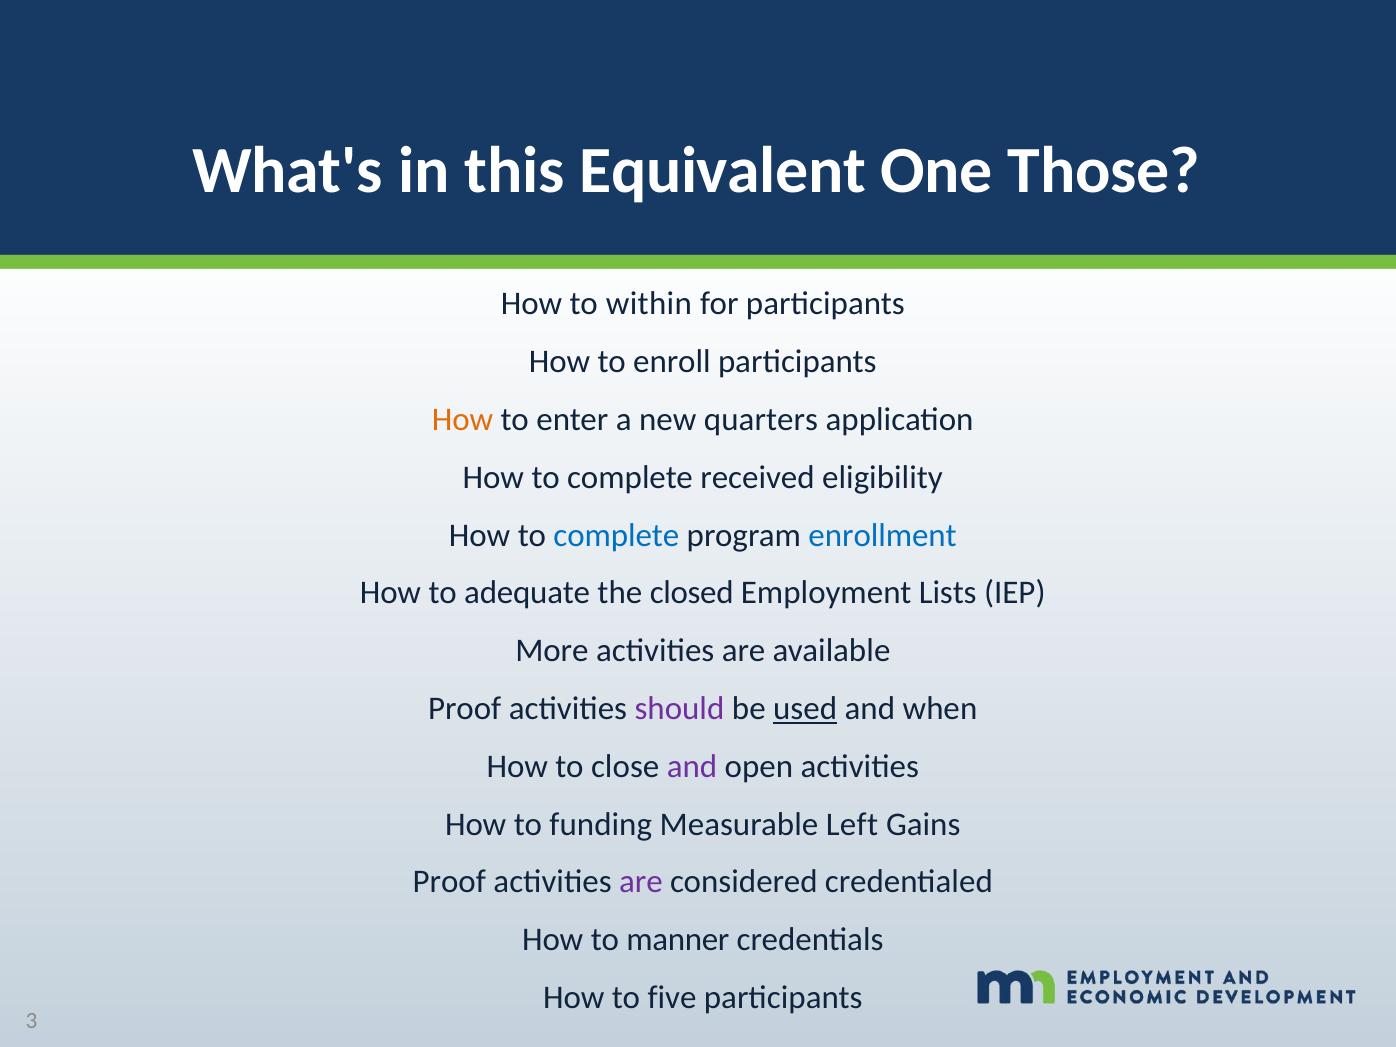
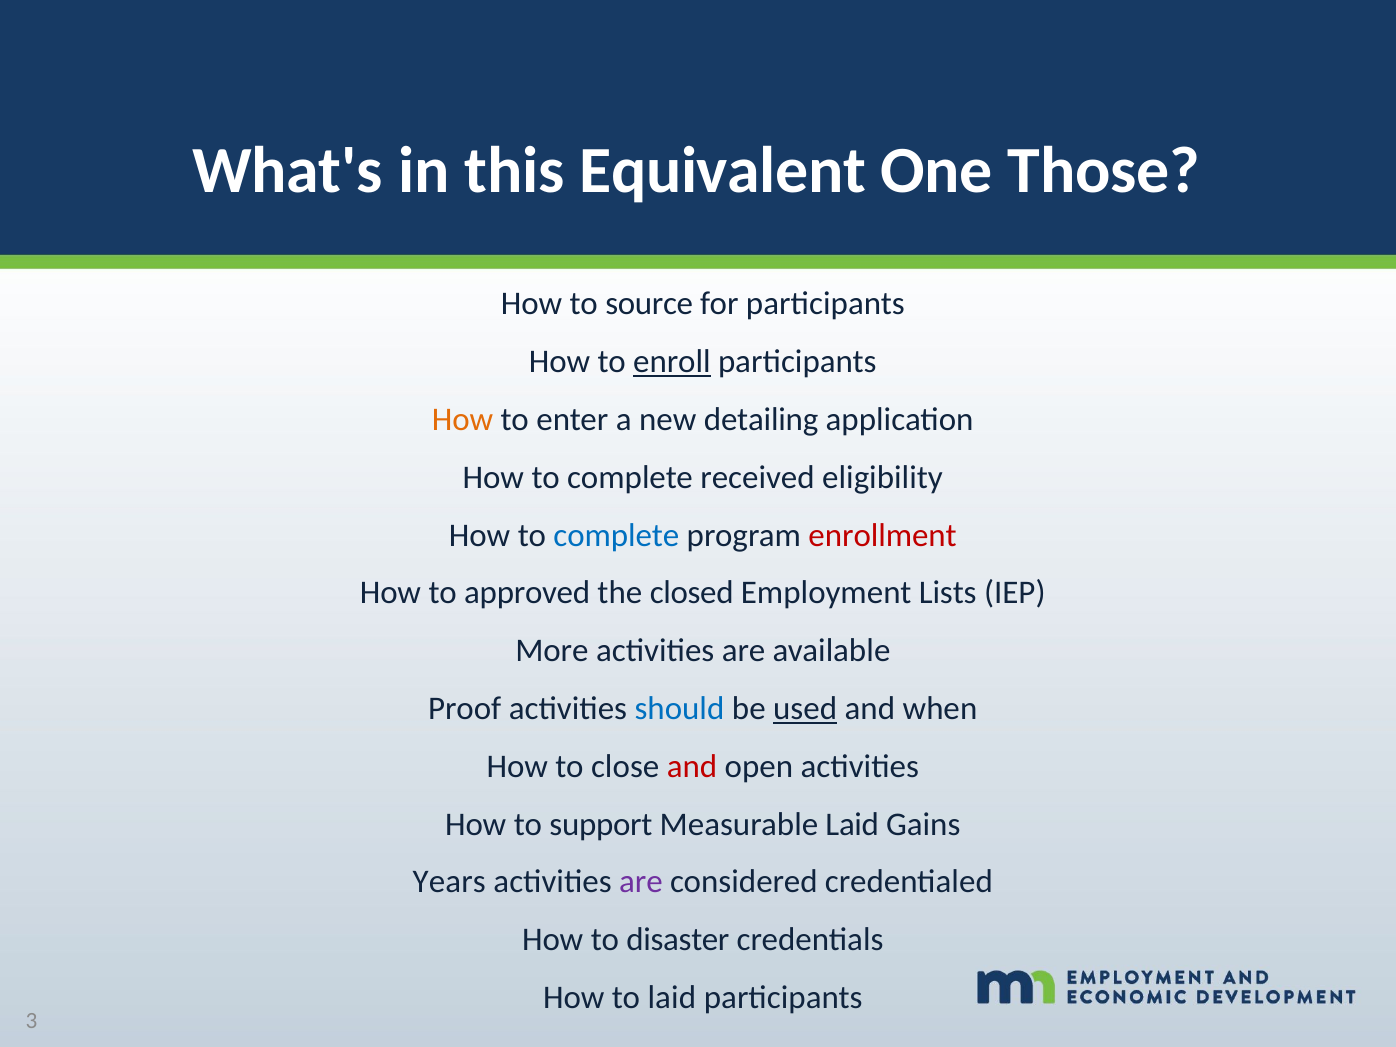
within: within -> source (649, 304)
enroll underline: none -> present (672, 362)
quarters: quarters -> detailing (761, 420)
enrollment colour: blue -> red (883, 535)
adequate: adequate -> approved (527, 593)
should colour: purple -> blue (679, 709)
and colour: purple -> red (692, 766)
funding: funding -> support (601, 824)
Measurable Left: Left -> Laid (852, 824)
Proof: Proof -> Years (449, 882)
manner: manner -> disaster (678, 940)
to five: five -> laid (672, 998)
